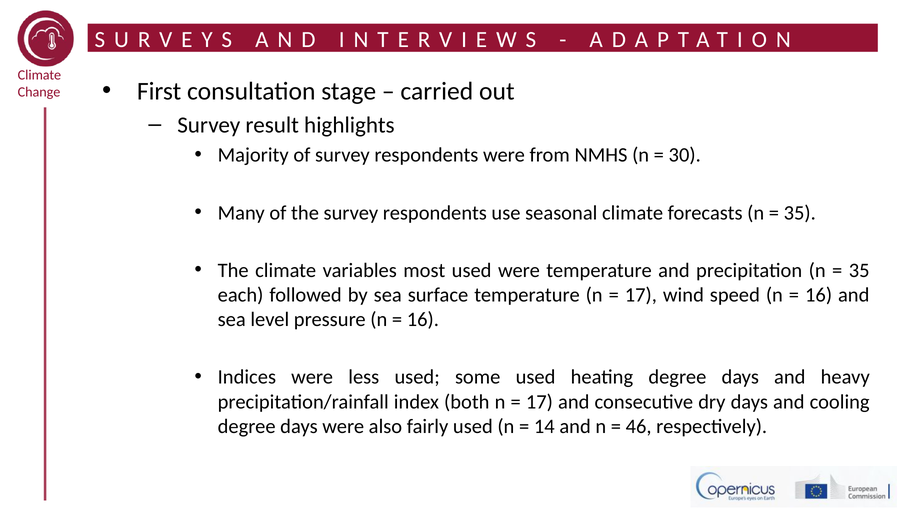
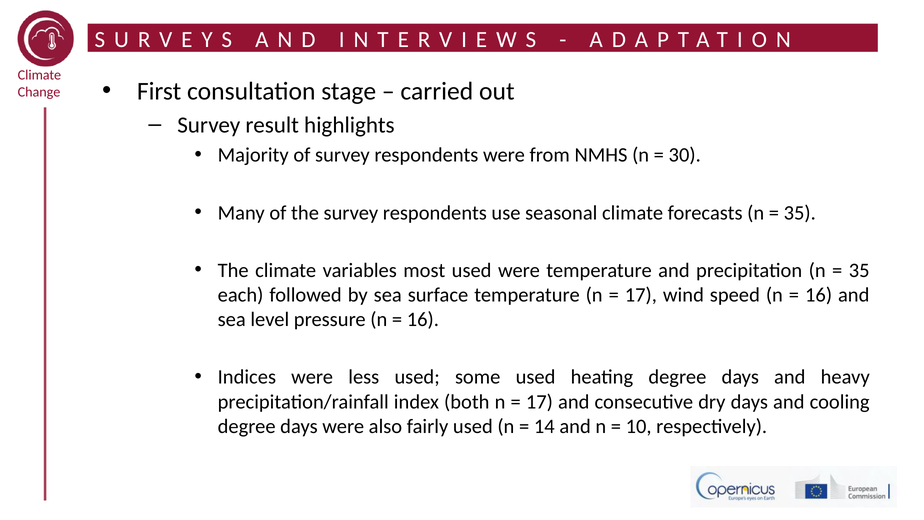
46: 46 -> 10 (639, 426)
